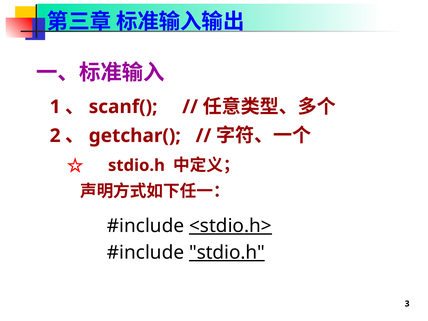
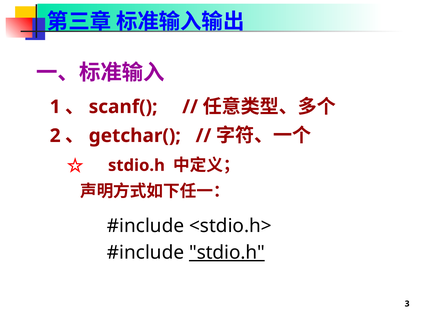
<stdio.h> underline: present -> none (230, 226)
